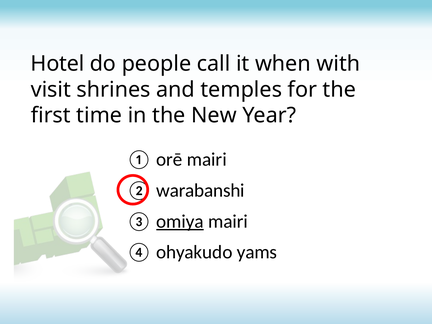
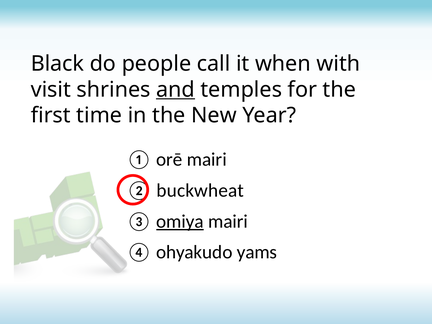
Hotel: Hotel -> Black (57, 64)
and underline: none -> present (176, 90)
warabanshi: warabanshi -> buckwheat (200, 190)
